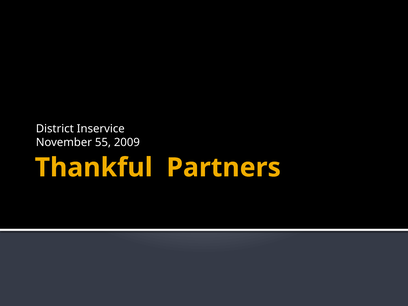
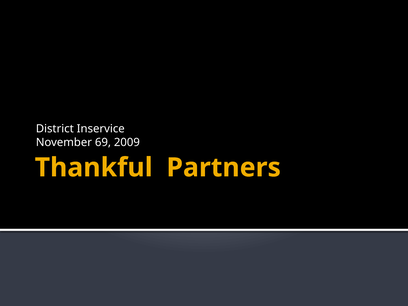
55: 55 -> 69 (103, 142)
